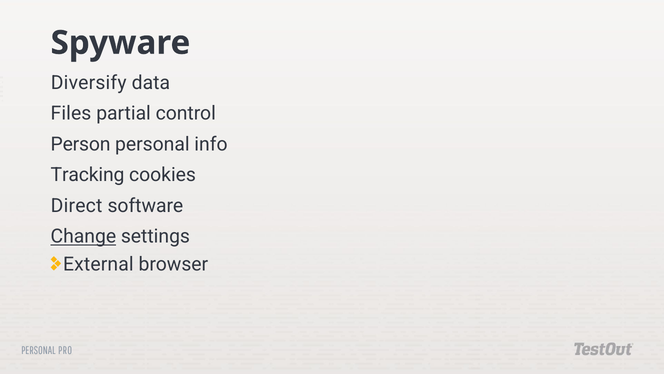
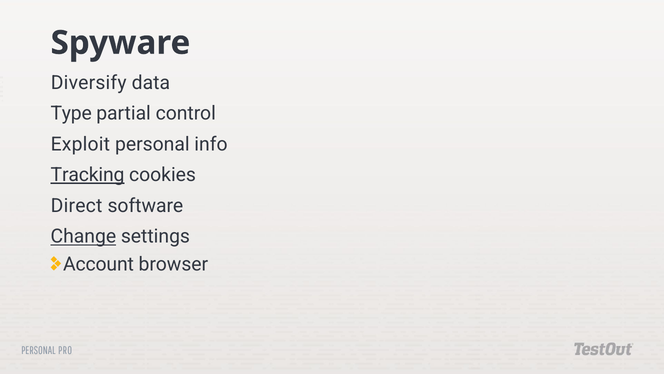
Files: Files -> Type (71, 113)
Person: Person -> Exploit (80, 144)
Tracking underline: none -> present (88, 175)
External: External -> Account (99, 264)
